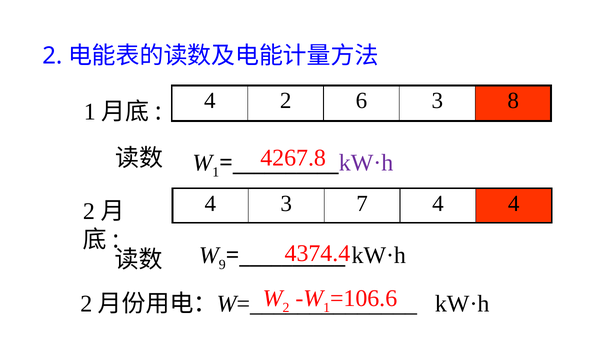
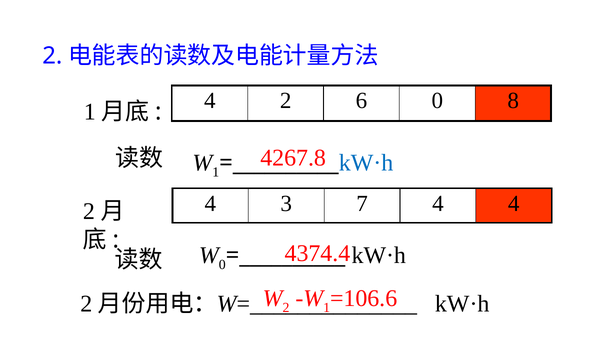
6 3: 3 -> 0 (437, 101)
kW·h colour: purple -> blue (366, 163)
9: 9 -> 0 (222, 264)
